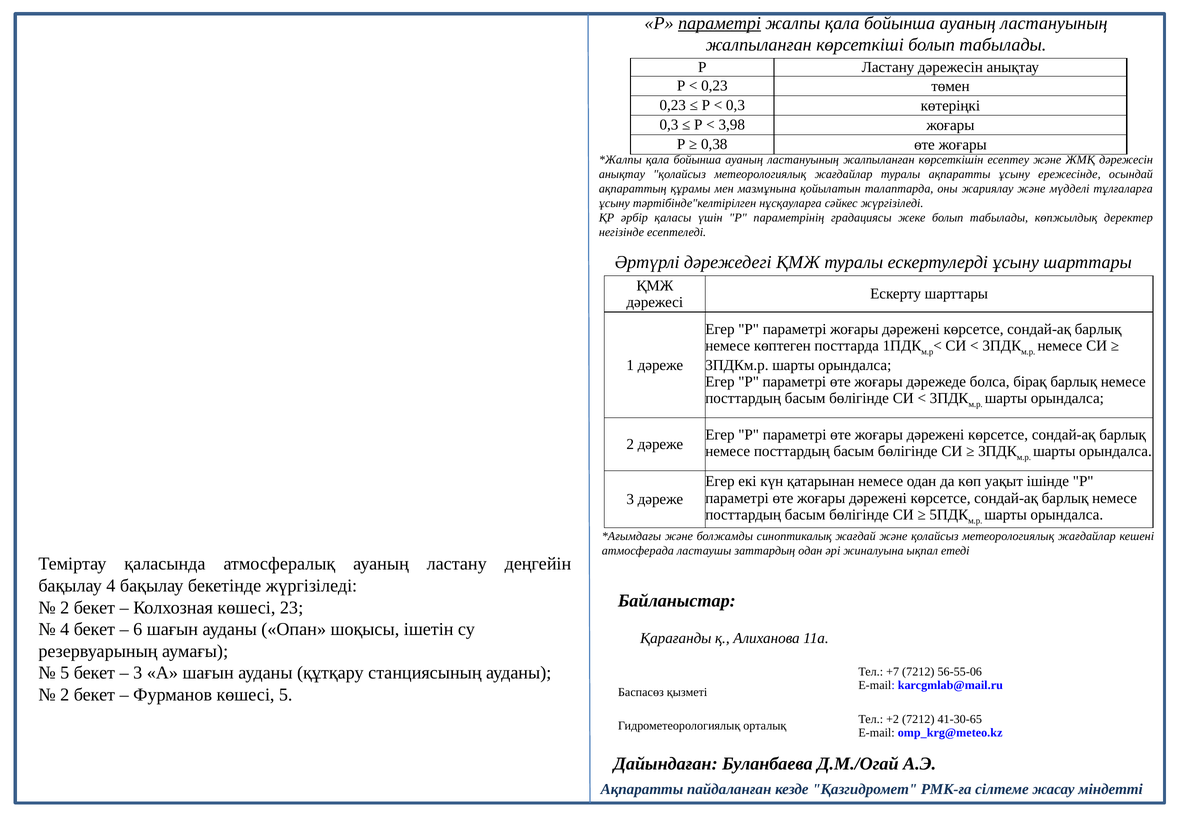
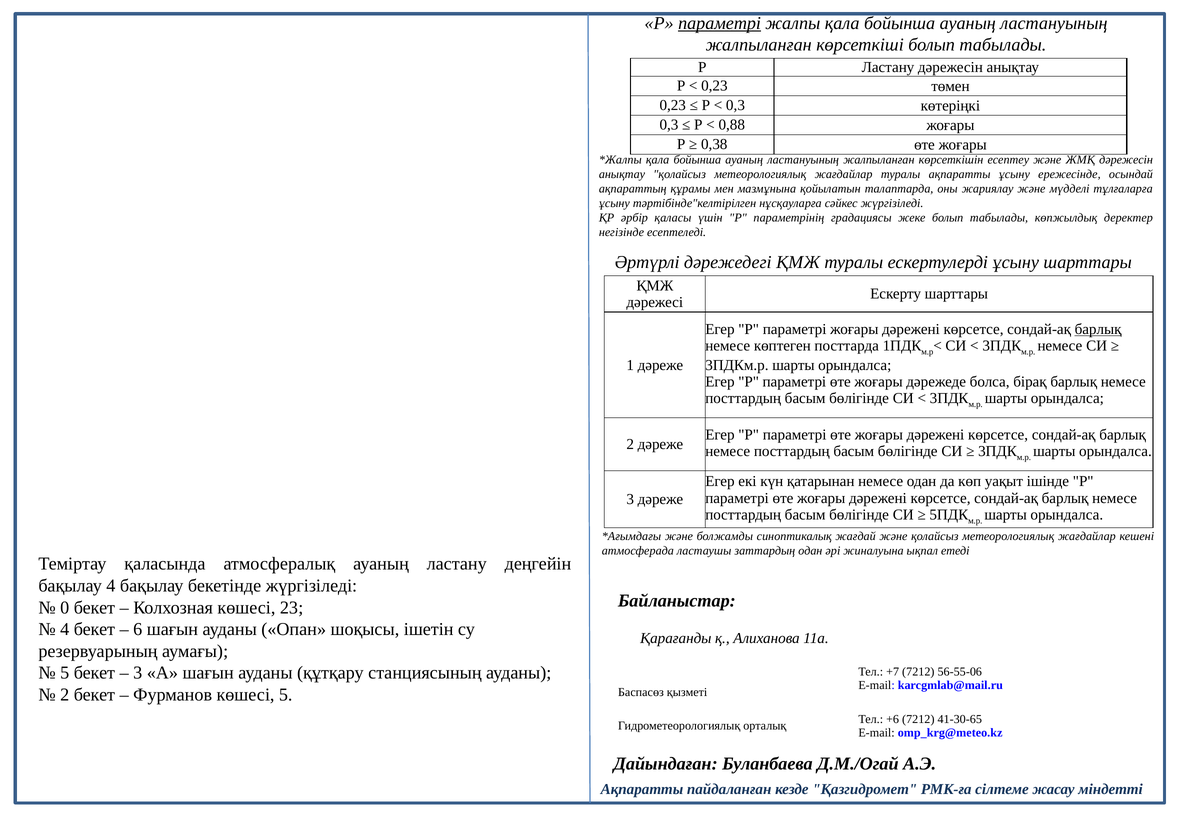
3,98: 3,98 -> 0,88 (732, 125)
барлық underline: none -> present (1098, 329)
2: 2 -> 0 (65, 607)
+2: +2 -> +6 (893, 719)
